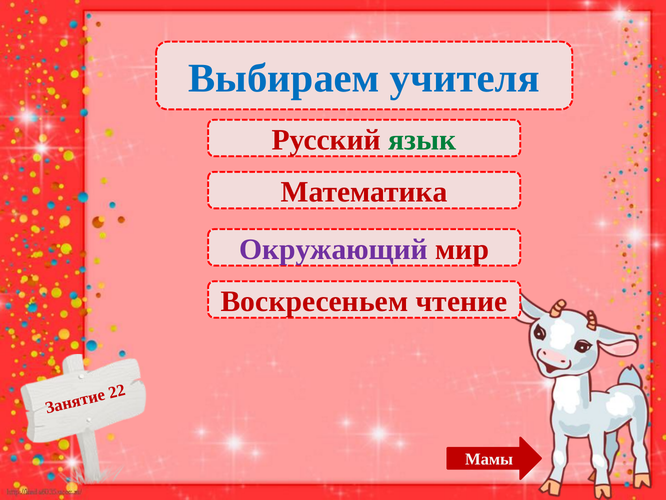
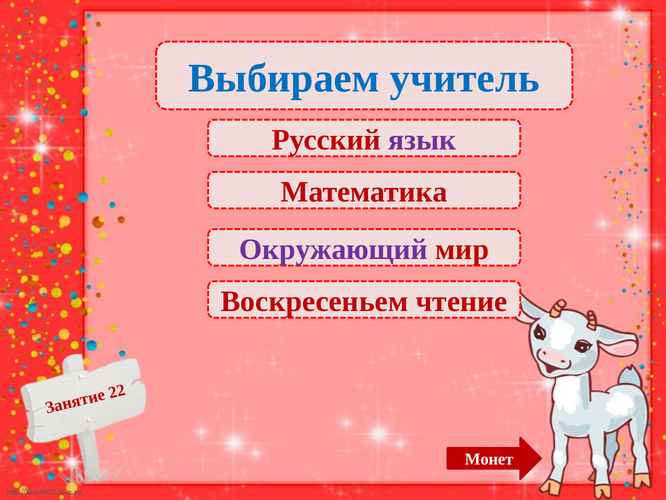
учителя: учителя -> учитель (465, 78)
язык colour: green -> purple (422, 140)
Мамы: Мамы -> Монет (489, 459)
